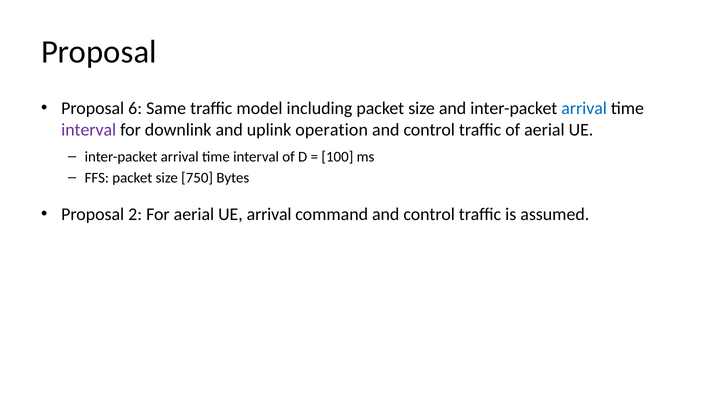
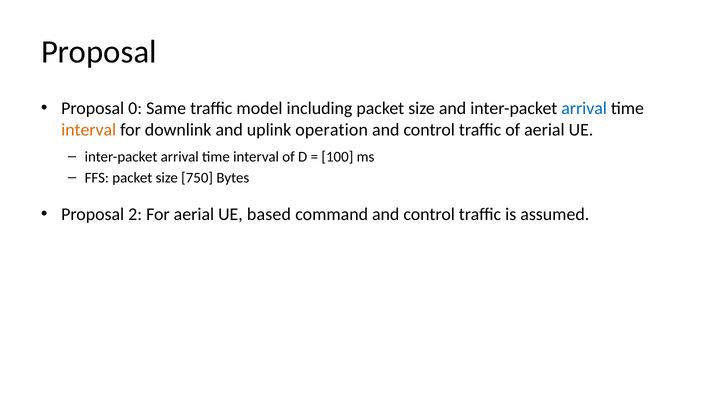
6: 6 -> 0 (135, 109)
interval colour: purple -> orange (89, 130)
UE arrival: arrival -> based (269, 215)
